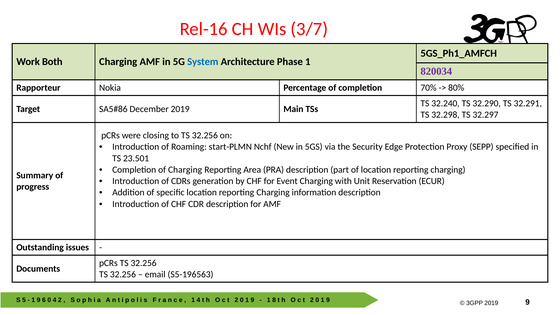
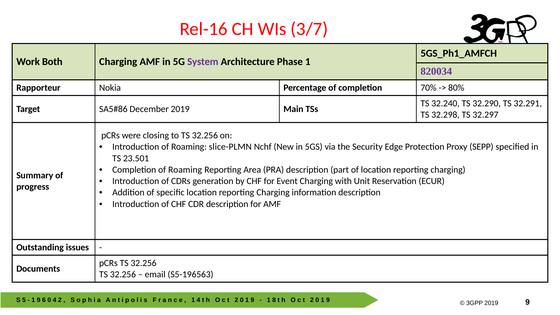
System colour: blue -> purple (203, 62)
start-PLMN: start-PLMN -> slice-PLMN (230, 147)
Completion of Charging: Charging -> Roaming (185, 170)
